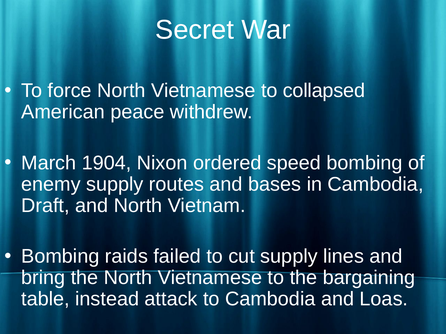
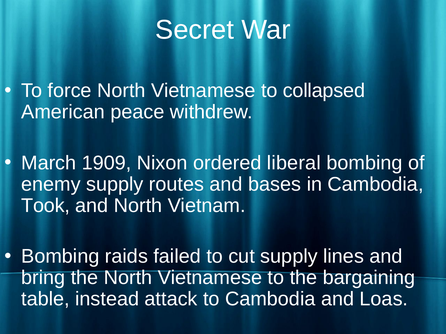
1904: 1904 -> 1909 (107, 163)
speed: speed -> liberal (294, 163)
Draft: Draft -> Took (46, 206)
